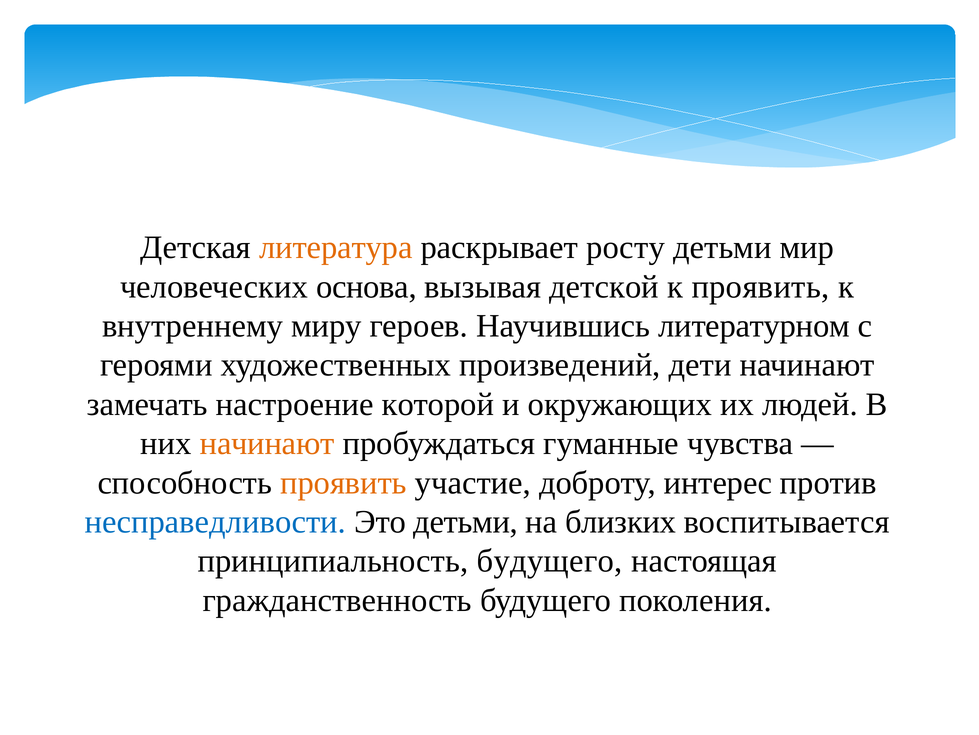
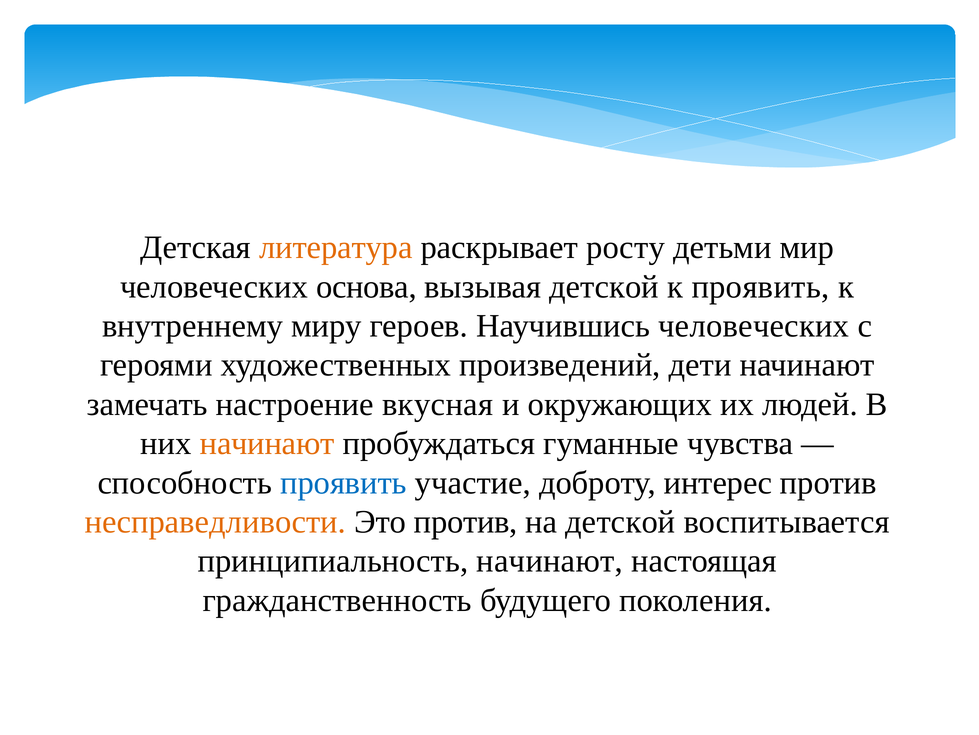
Научившись литературном: литературном -> человеческих (754, 326)
которой: которой -> вкусная (438, 404)
проявить colour: orange -> blue (344, 482)
несправедливости colour: blue -> orange (215, 521)
Это детьми: детьми -> против (466, 521)
на близких: близких -> детской (620, 521)
принципиальность будущего: будущего -> начинают (550, 561)
